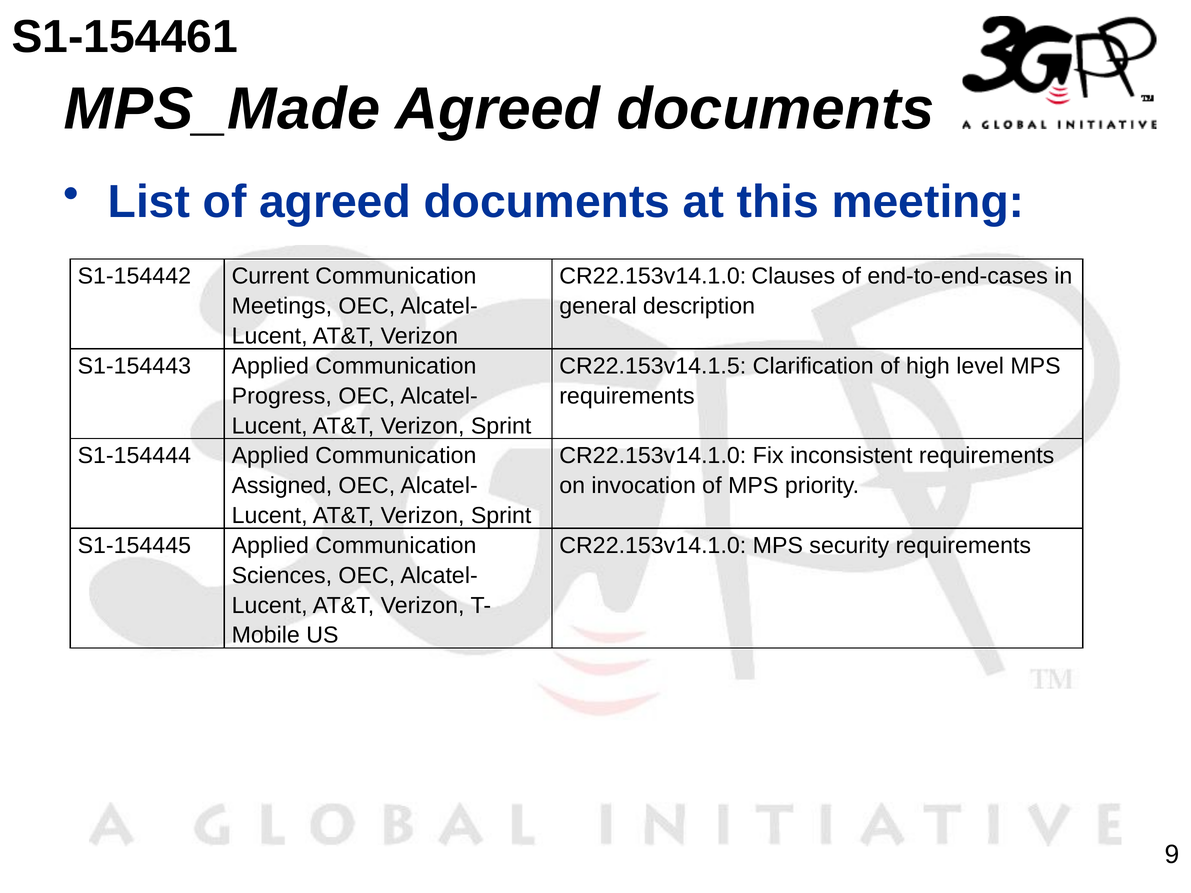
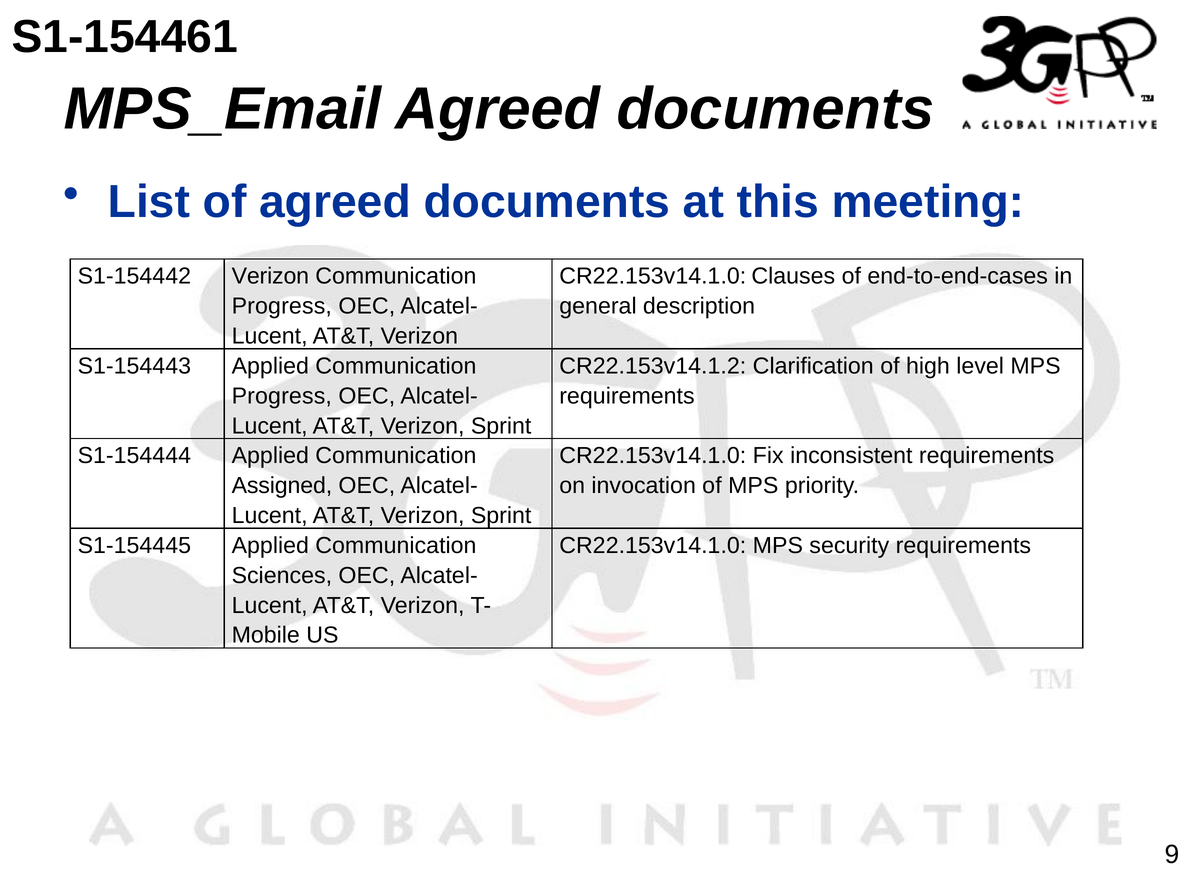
MPS_Made: MPS_Made -> MPS_Email (223, 109)
S1-154442 Current: Current -> Verizon (270, 276)
Meetings: Meetings -> Progress (282, 306)
CR22.153v14.1.5: CR22.153v14.1.5 -> CR22.153v14.1.2 (653, 366)
